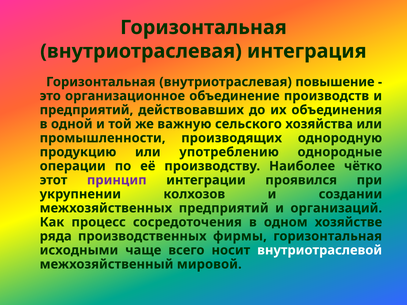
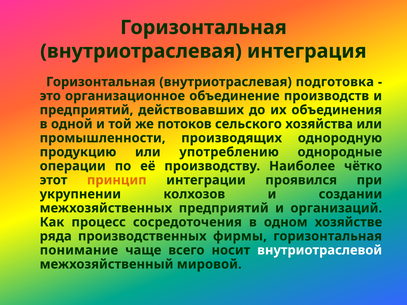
повышение: повышение -> подготовка (335, 82)
важную: важную -> потоков (184, 124)
принцип colour: purple -> orange (117, 180)
исходными: исходными -> понимание (79, 250)
